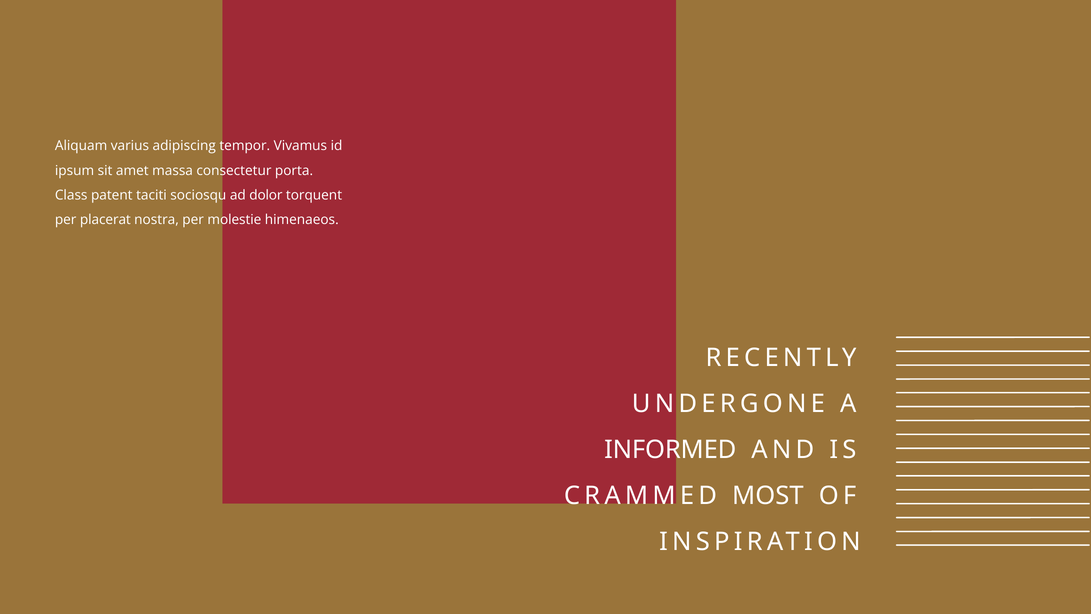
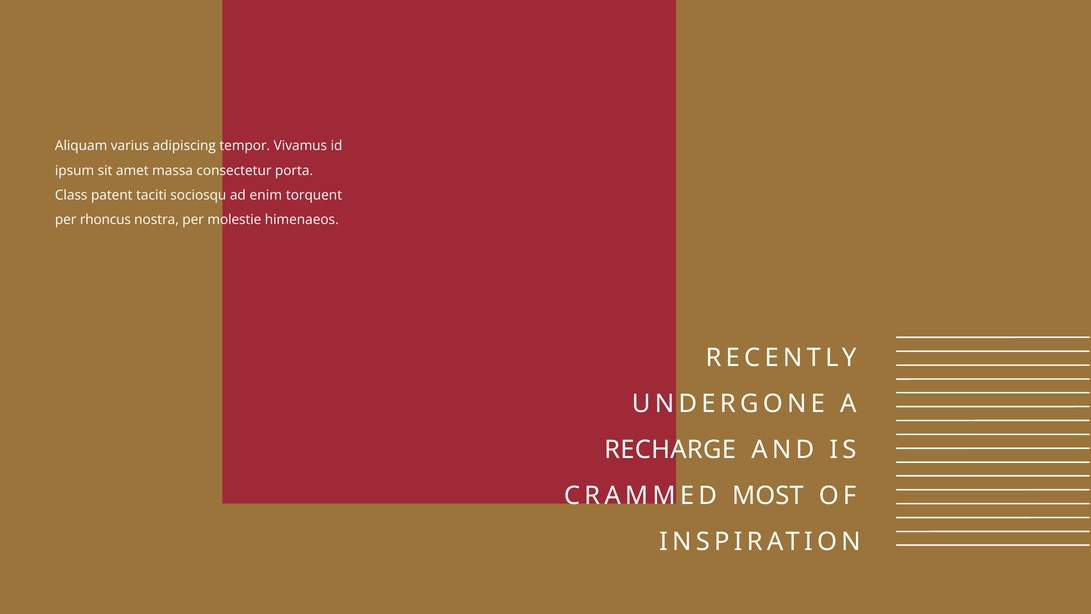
dolor: dolor -> enim (266, 195)
placerat: placerat -> rhoncus (105, 219)
INFORMED: INFORMED -> RECHARGE (670, 450)
